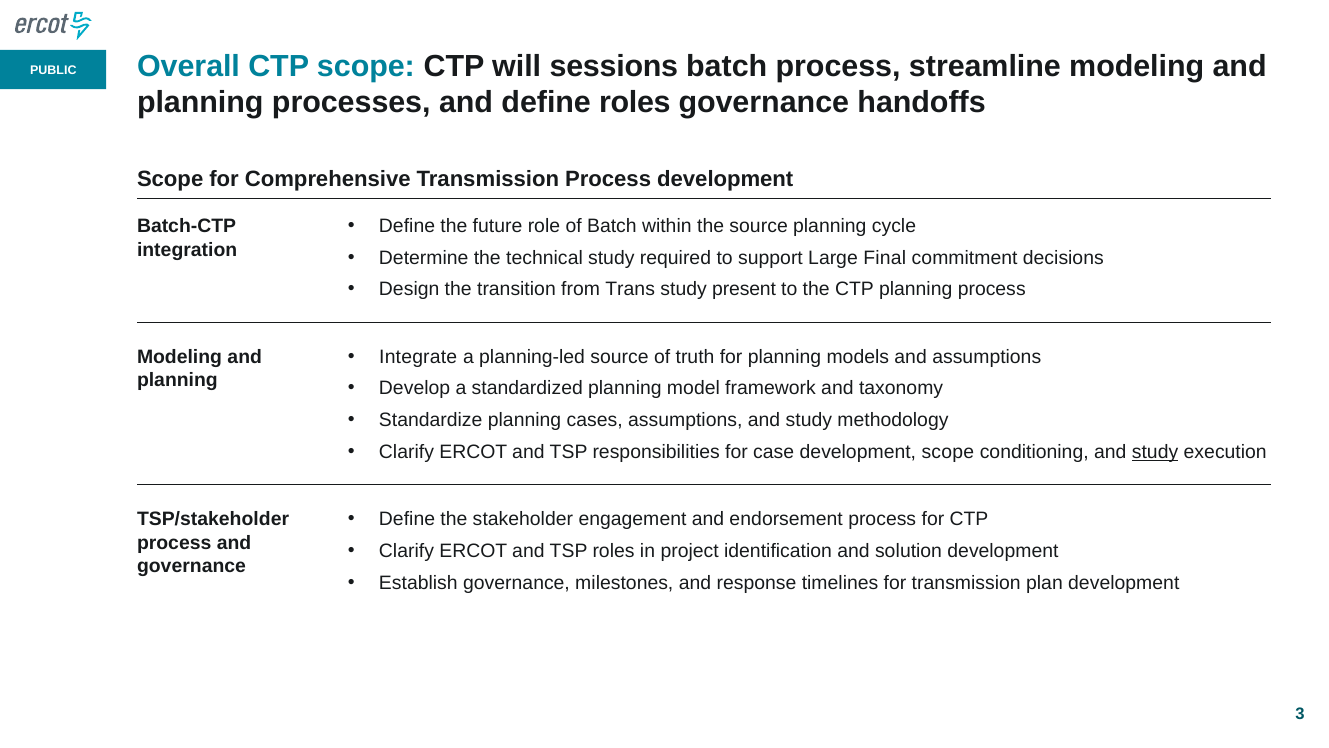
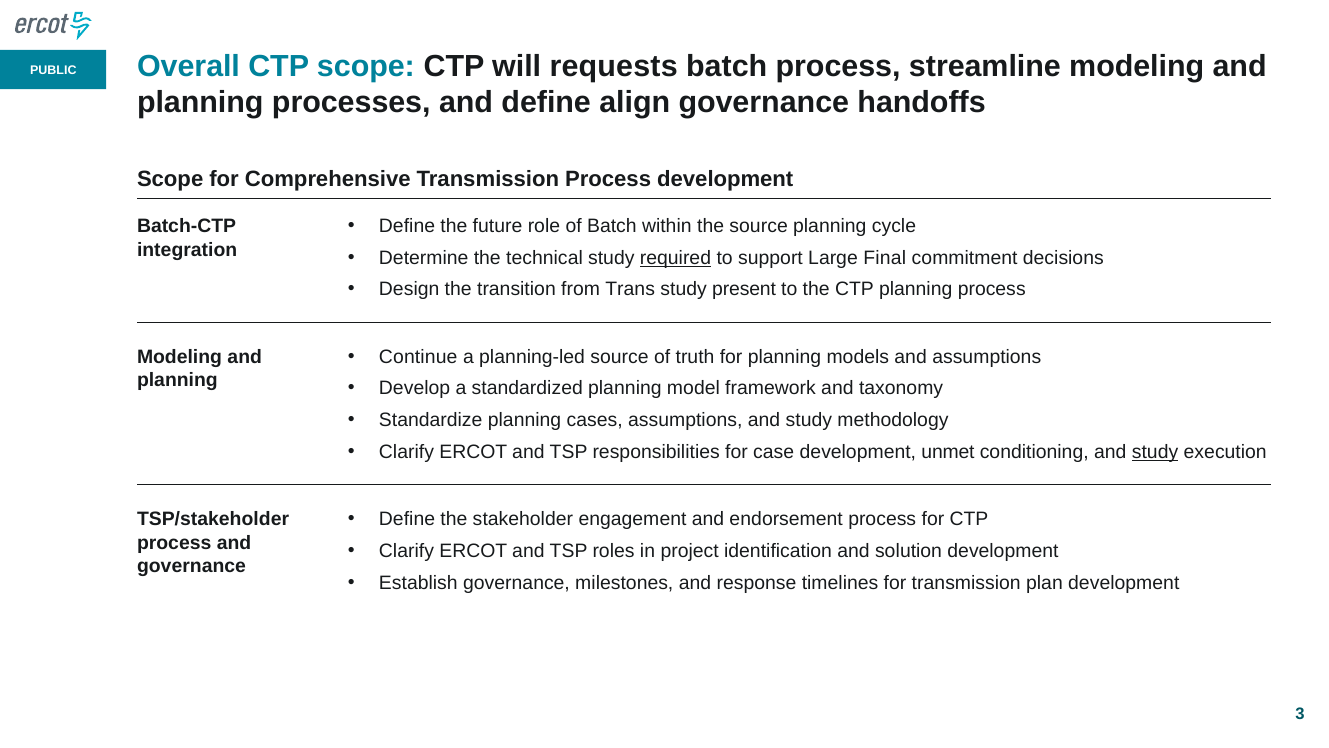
sessions: sessions -> requests (614, 66)
define roles: roles -> align (635, 103)
required underline: none -> present (675, 258)
Integrate: Integrate -> Continue (418, 357)
development scope: scope -> unmet (948, 452)
